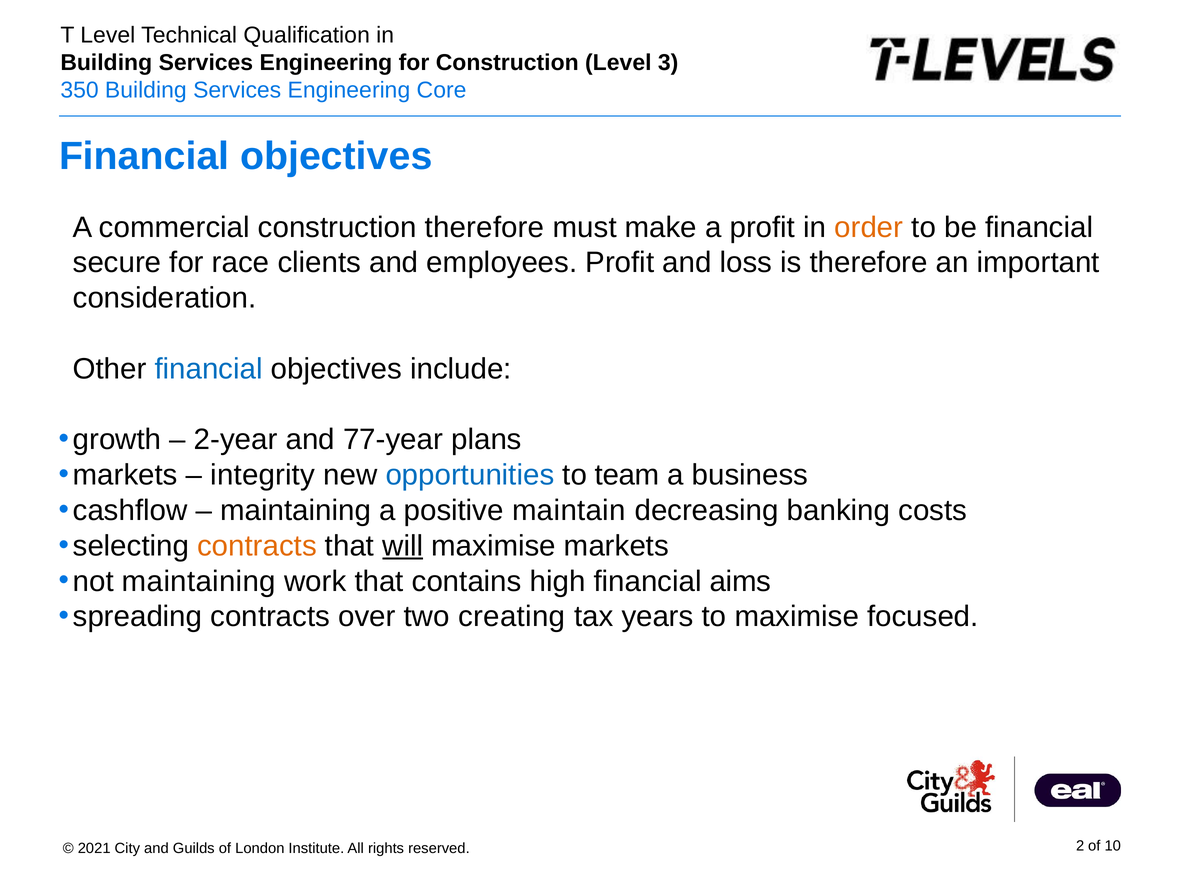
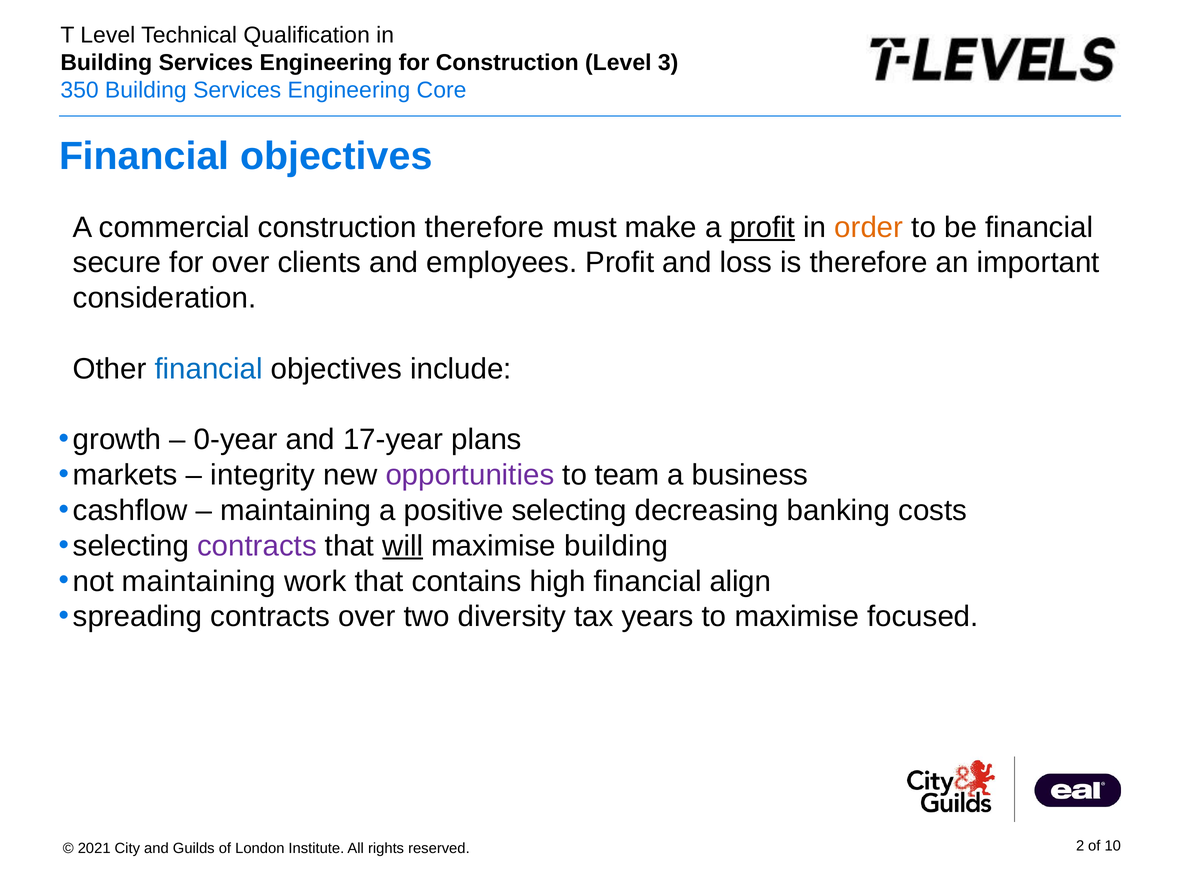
profit underline: none -> present (762, 227)
for race: race -> over (241, 263)
2-year: 2-year -> 0-year (236, 440)
77-year: 77-year -> 17-year (393, 440)
opportunities colour: blue -> purple (470, 475)
positive maintain: maintain -> selecting (569, 511)
contracts colour: orange -> purple (257, 546)
maximise markets: markets -> building (616, 546)
aims: aims -> align (740, 581)
creating: creating -> diversity (512, 617)
